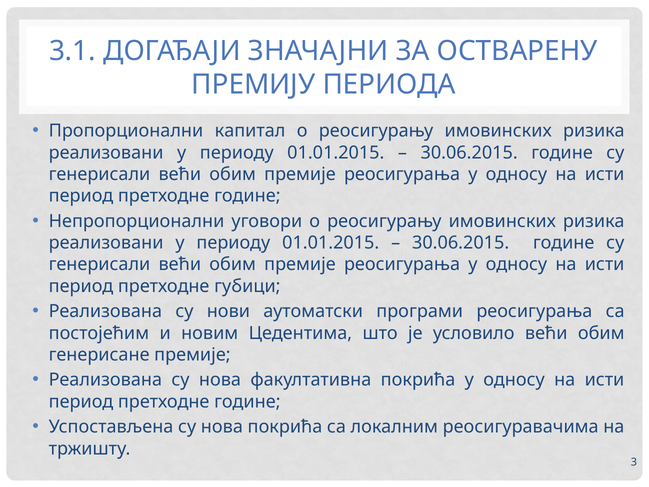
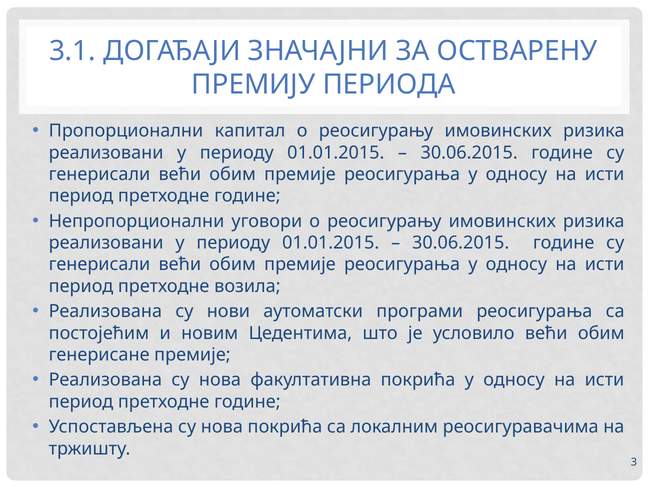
губици: губици -> возила (247, 286)
